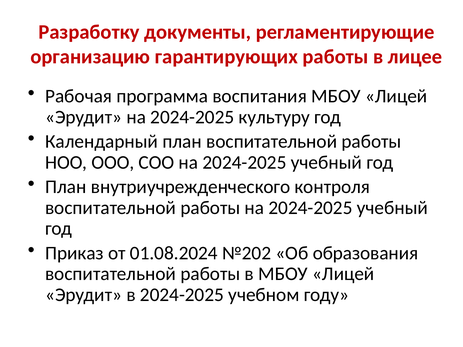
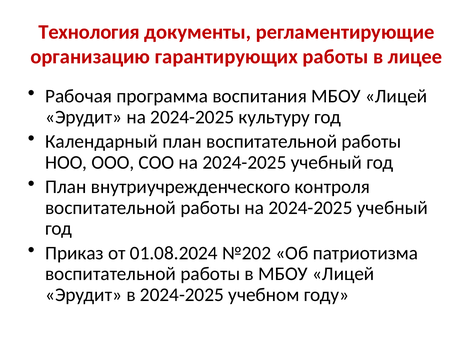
Разработку: Разработку -> Технология (89, 32)
образования: образования -> патриотизма (365, 253)
